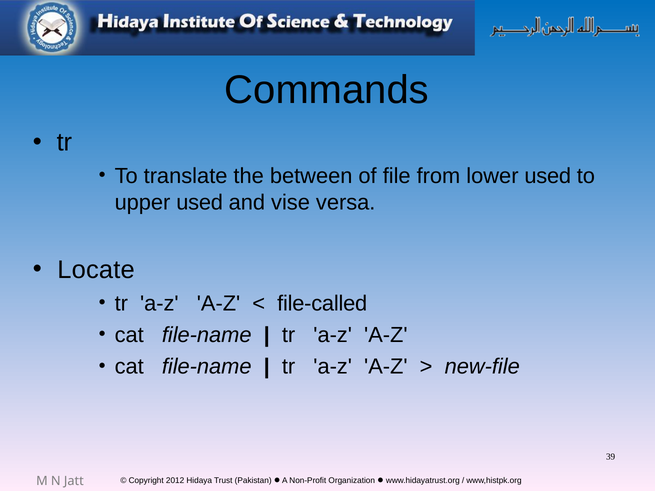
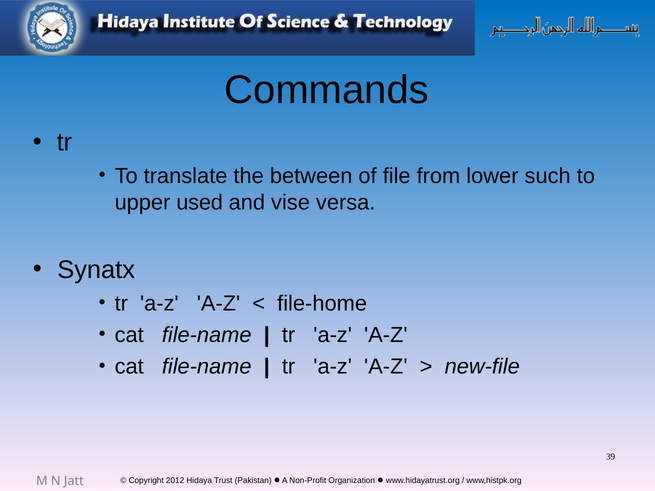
lower used: used -> such (548, 176)
Locate: Locate -> Synatx (96, 270)
file-called: file-called -> file-home (322, 304)
